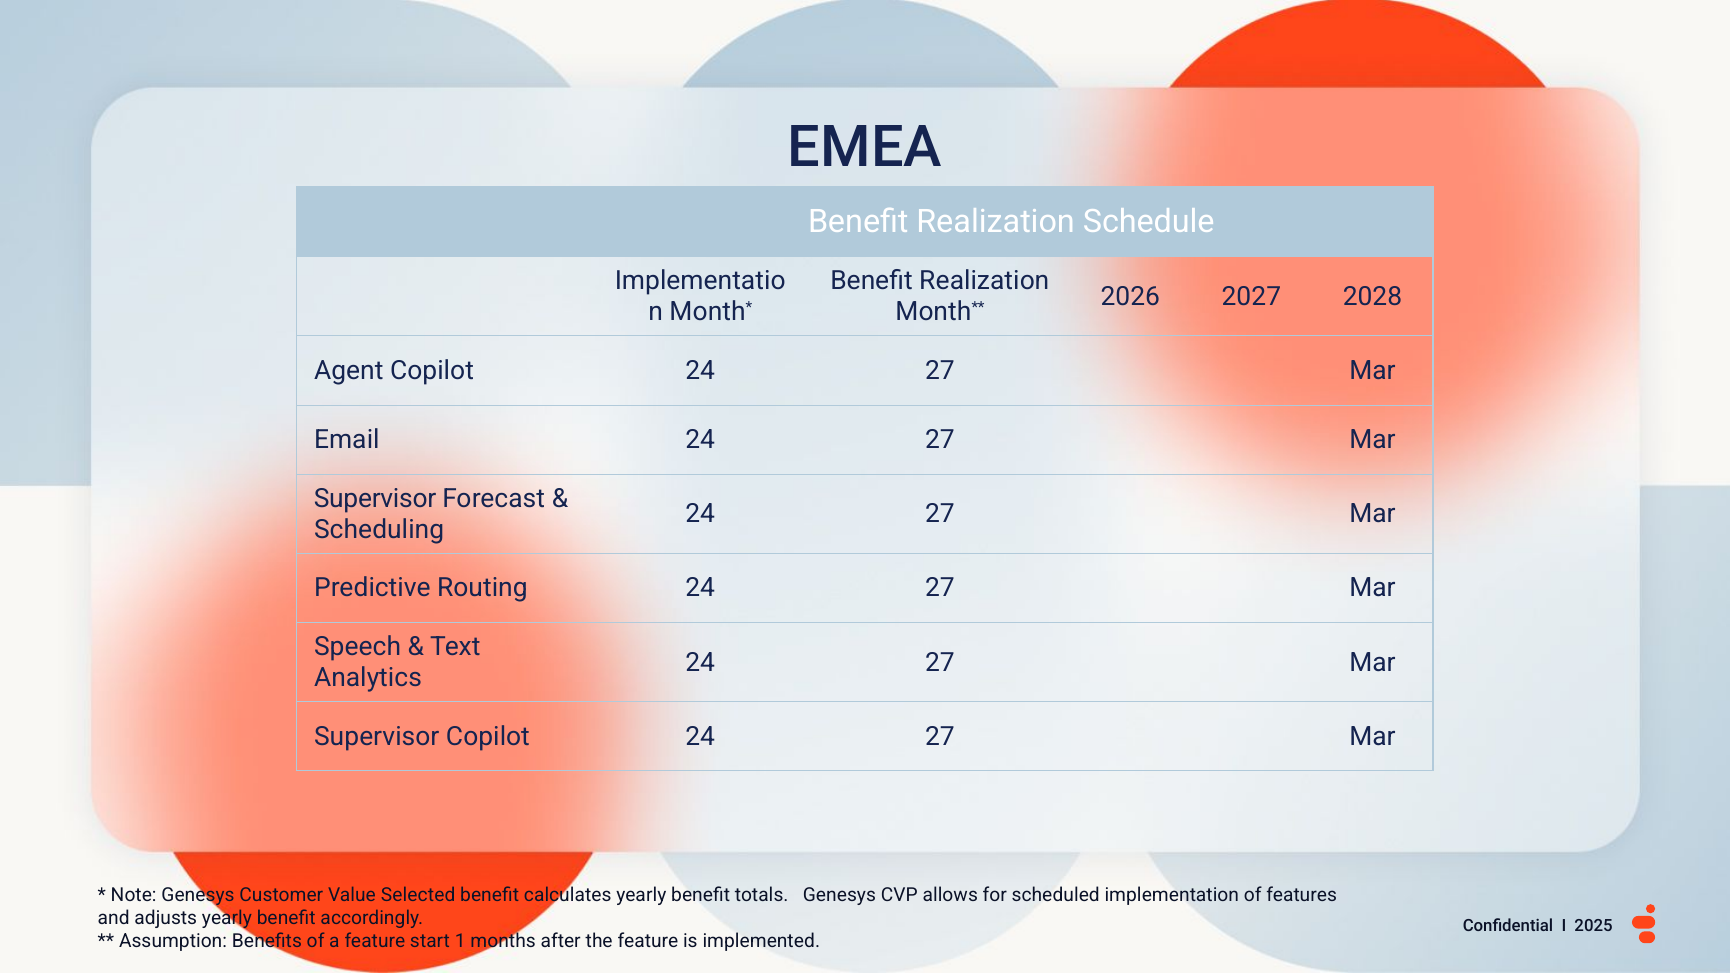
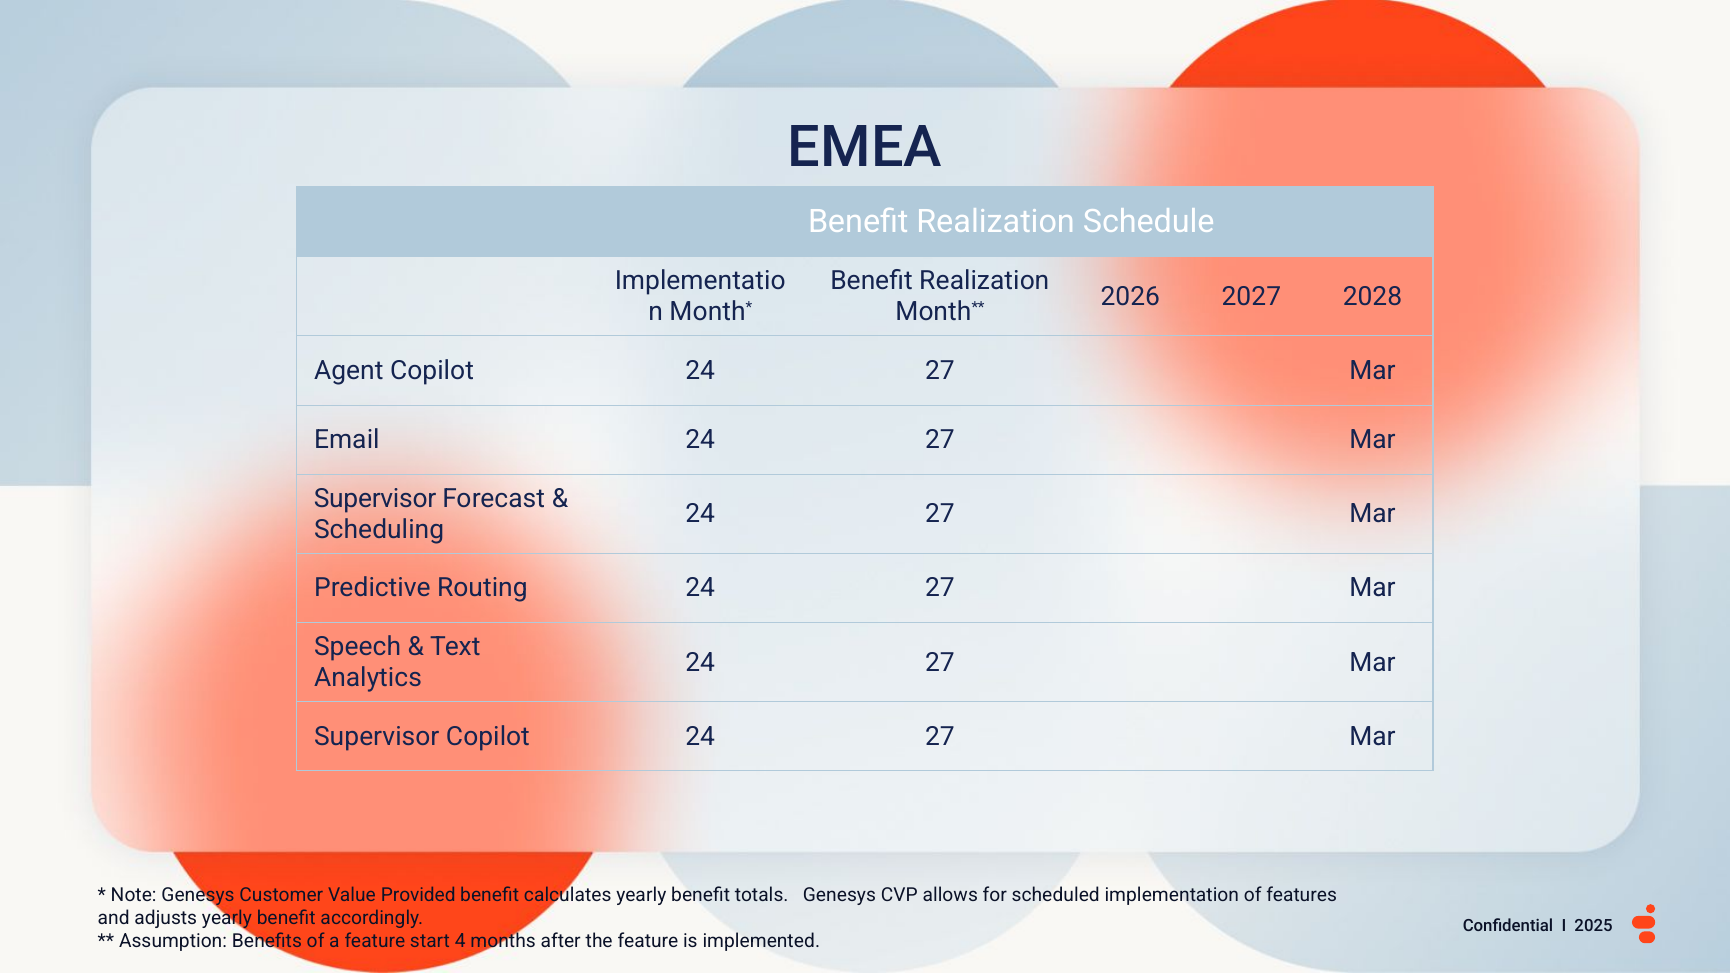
Selected: Selected -> Provided (418, 896)
1: 1 -> 4 (460, 942)
